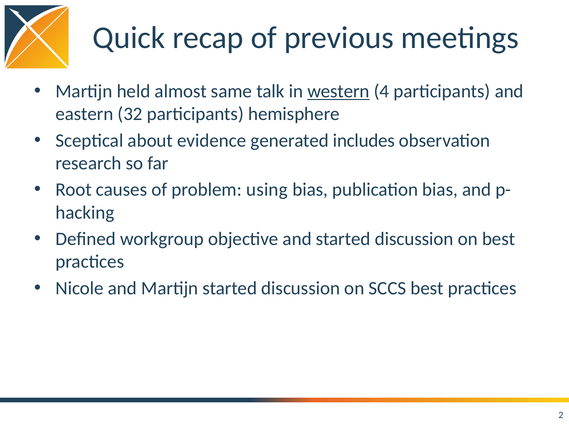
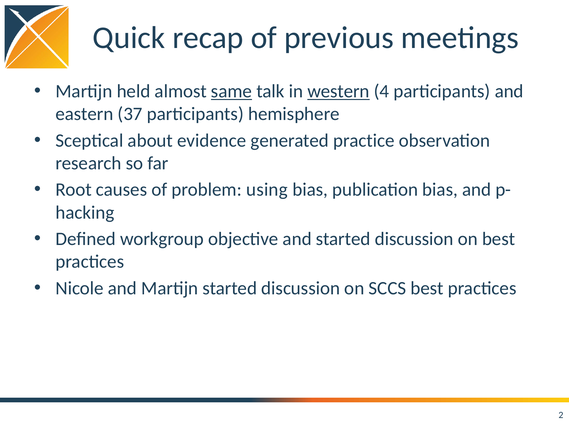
same underline: none -> present (232, 91)
32: 32 -> 37 (130, 114)
includes: includes -> practice (364, 141)
